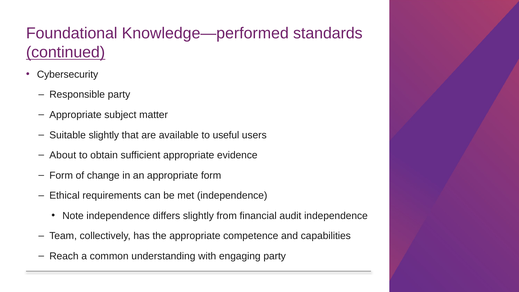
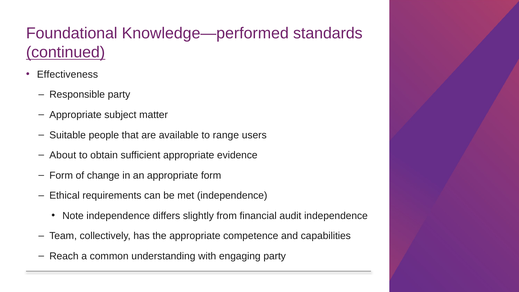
Cybersecurity: Cybersecurity -> Effectiveness (67, 74)
Suitable slightly: slightly -> people (104, 135)
useful: useful -> range (226, 135)
